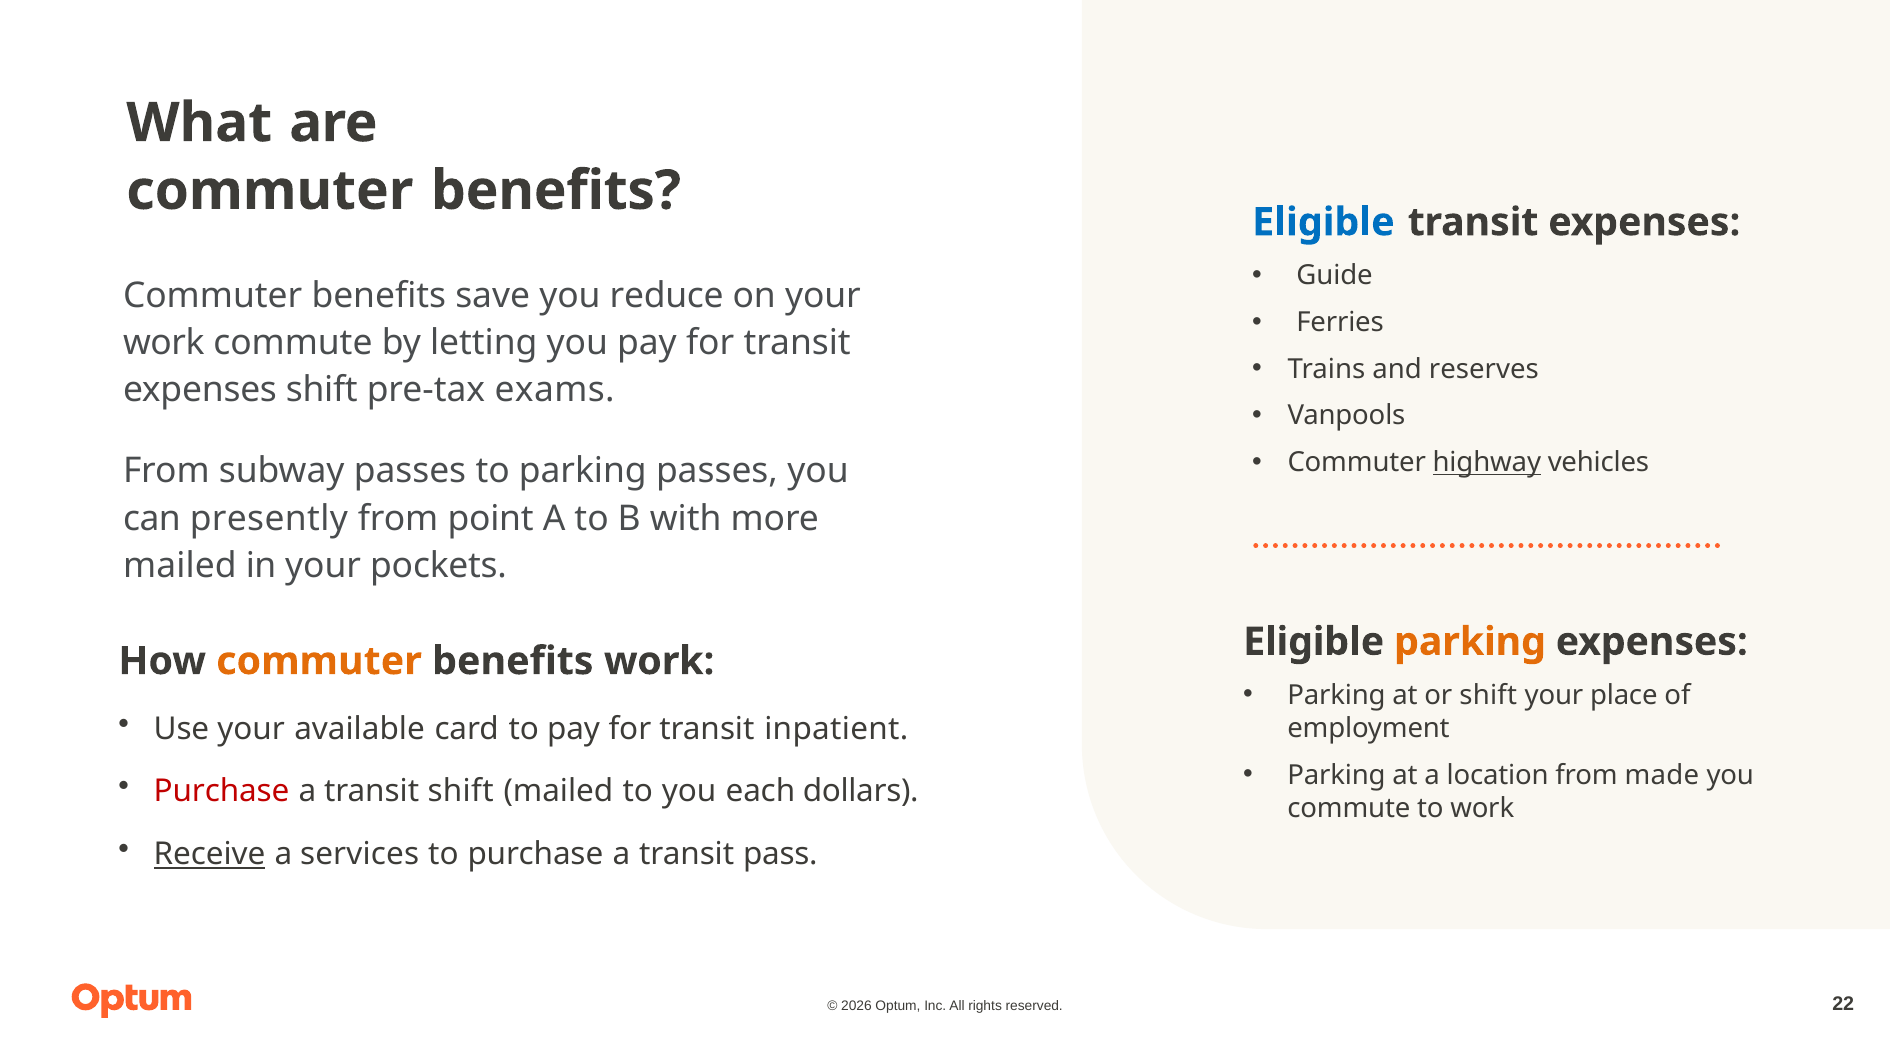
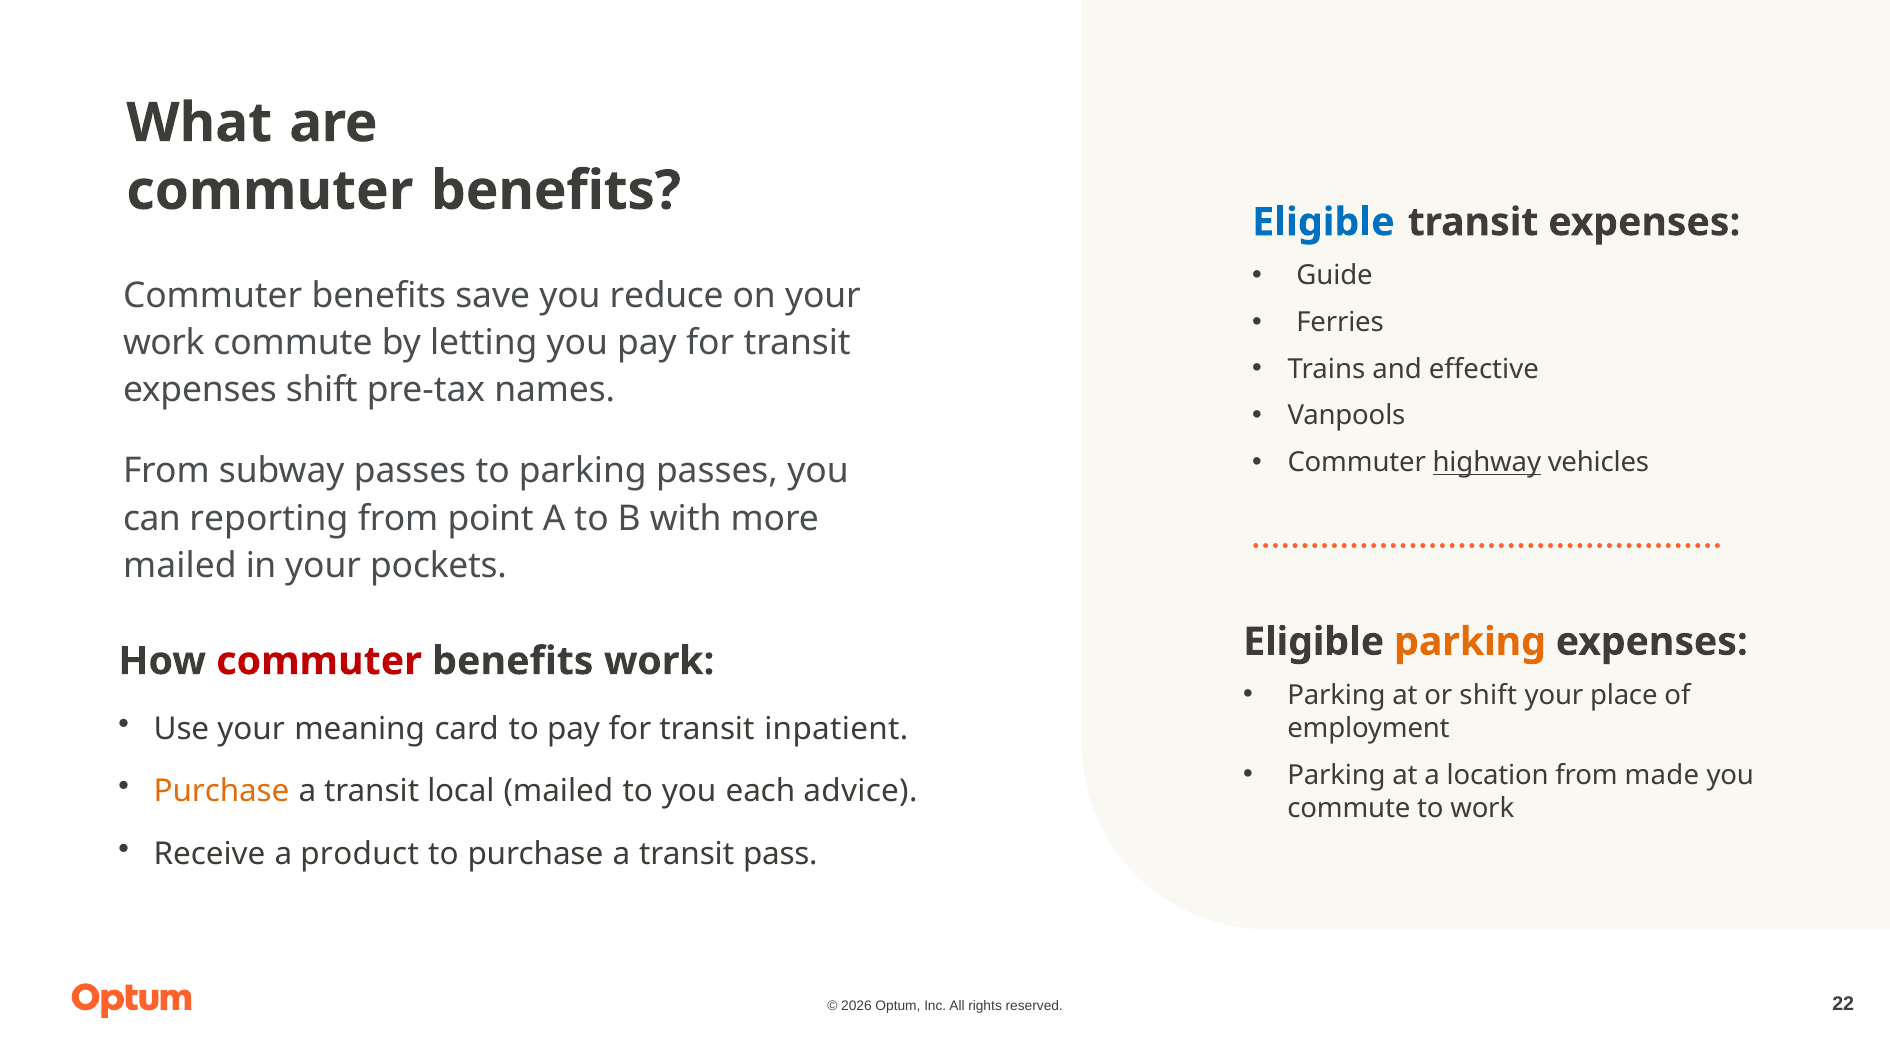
reserves: reserves -> effective (1484, 369)
exams: exams -> names (555, 390)
presently: presently -> reporting (269, 518)
commuter colour: orange -> red (319, 661)
available: available -> meaning (360, 729)
Purchase colour: red -> orange (222, 791)
transit shift: shift -> local (461, 791)
dollars: dollars -> advice (860, 791)
Receive underline: present -> none (210, 854)
services: services -> product (360, 854)
